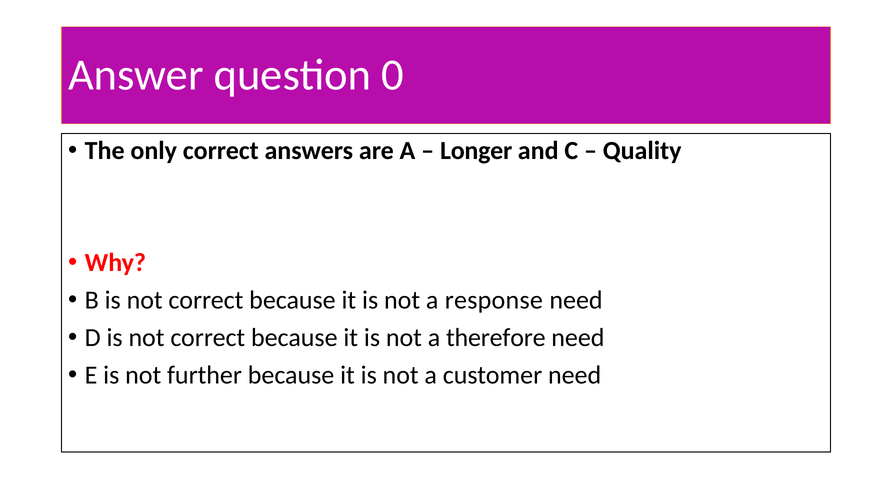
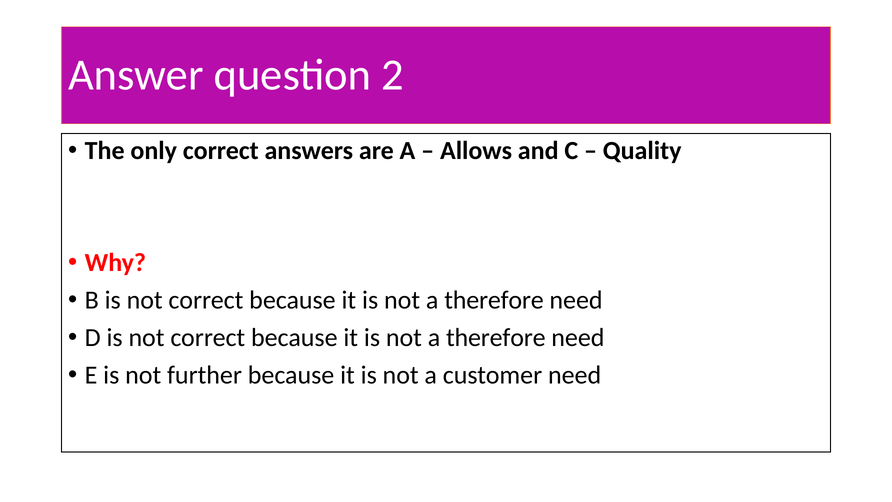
0: 0 -> 2 (393, 75)
Longer: Longer -> Allows (476, 151)
response: response -> therefore (494, 300)
